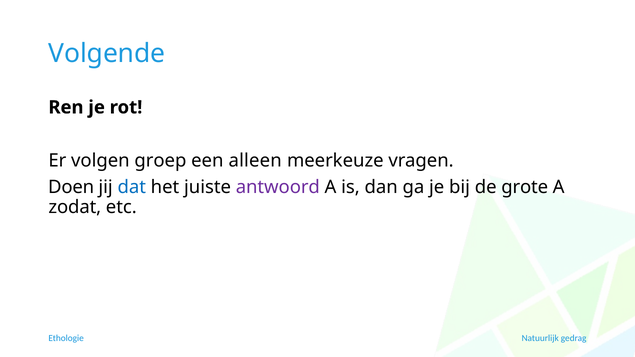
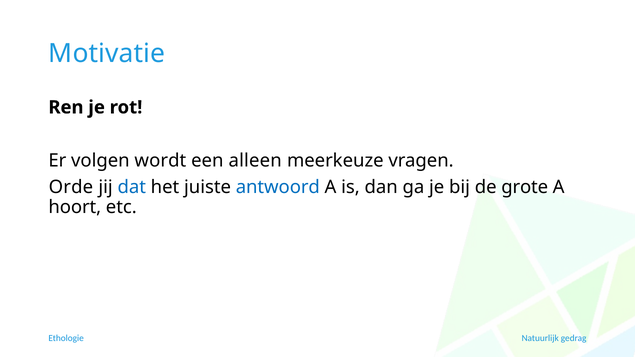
Volgende: Volgende -> Motivatie (107, 53)
groep: groep -> wordt (160, 161)
Doen: Doen -> Orde (71, 187)
antwoord colour: purple -> blue (278, 187)
zodat: zodat -> hoort (75, 207)
